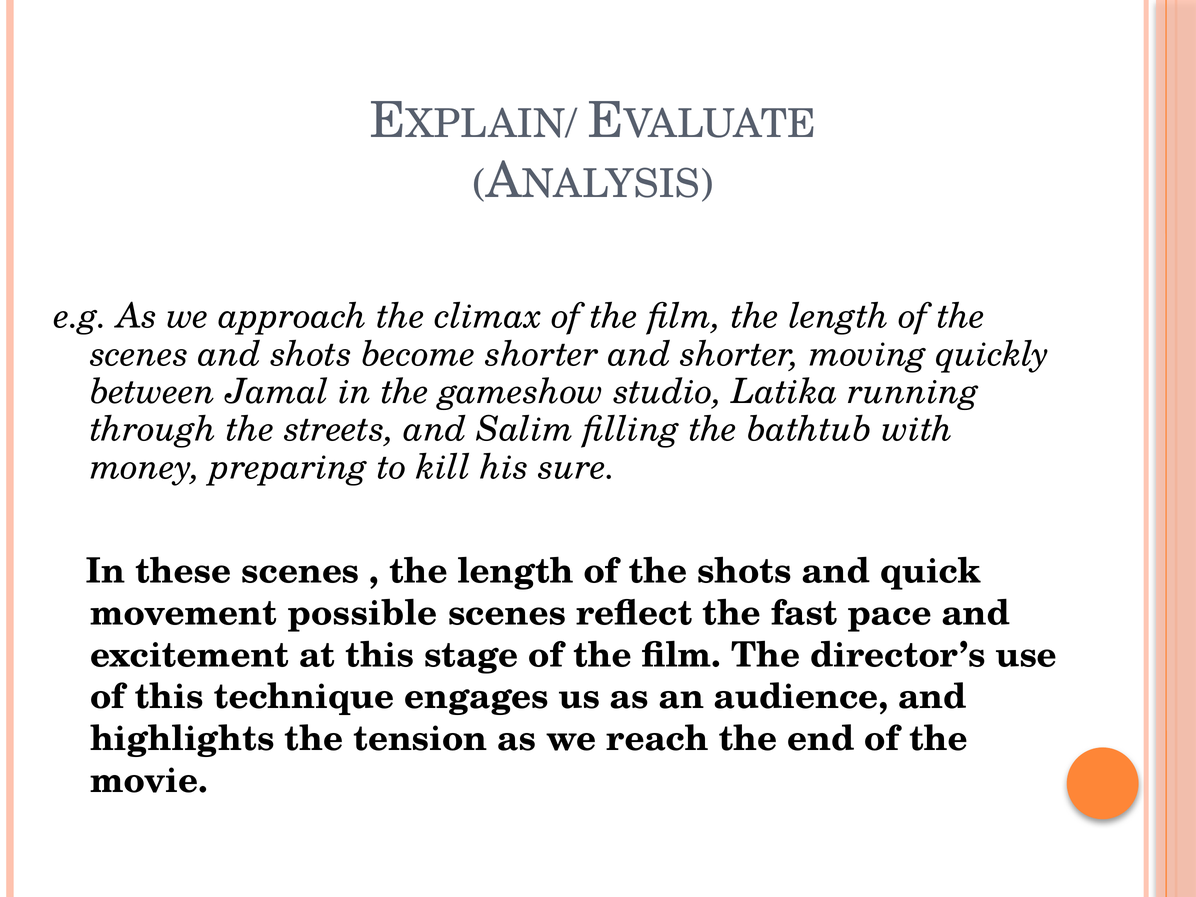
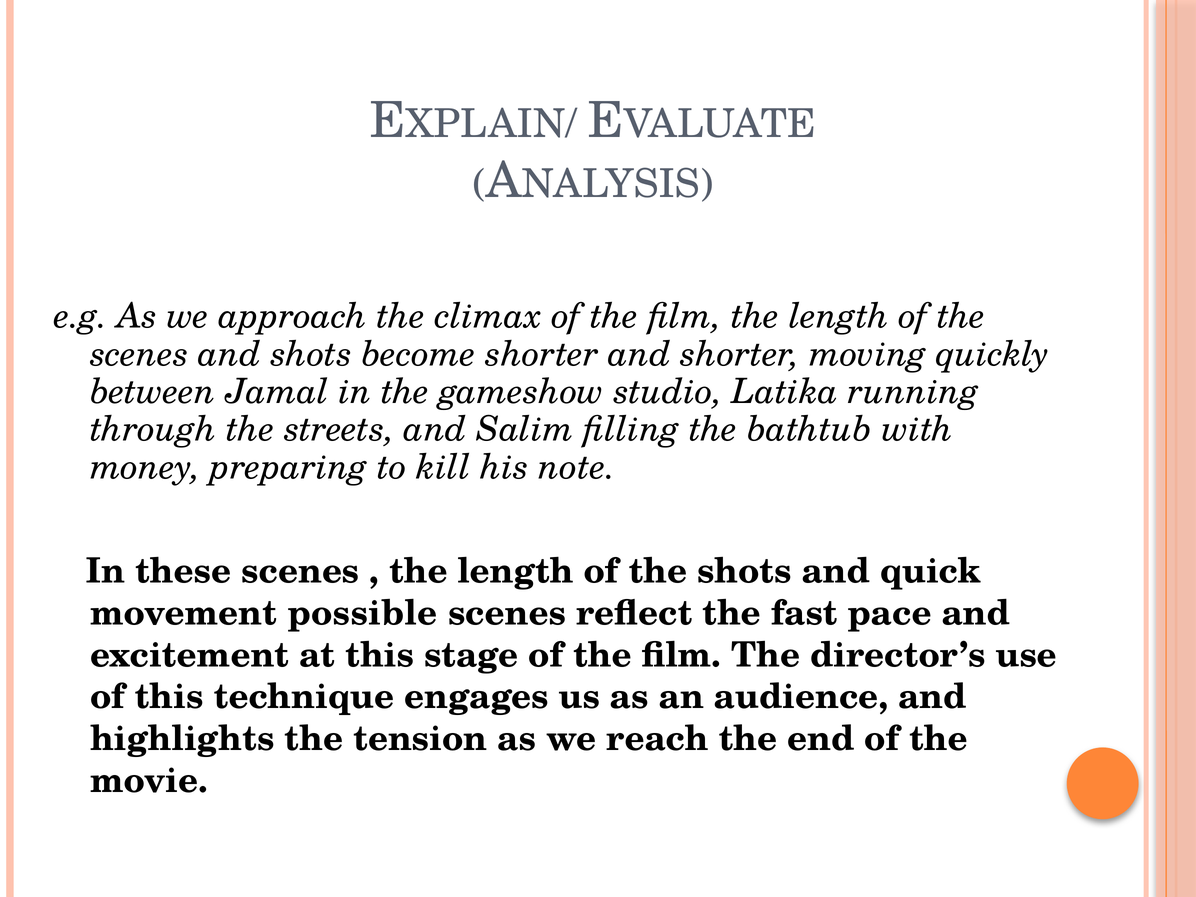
sure: sure -> note (577, 467)
